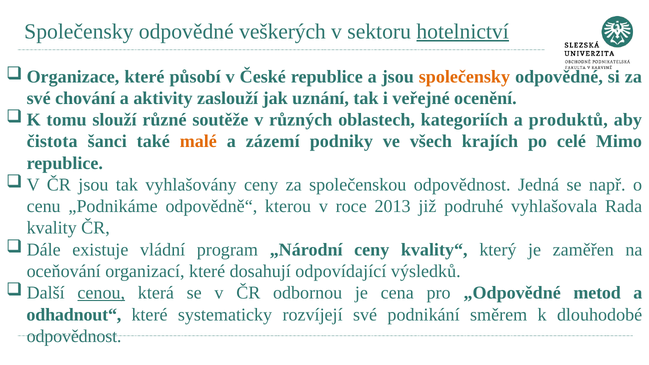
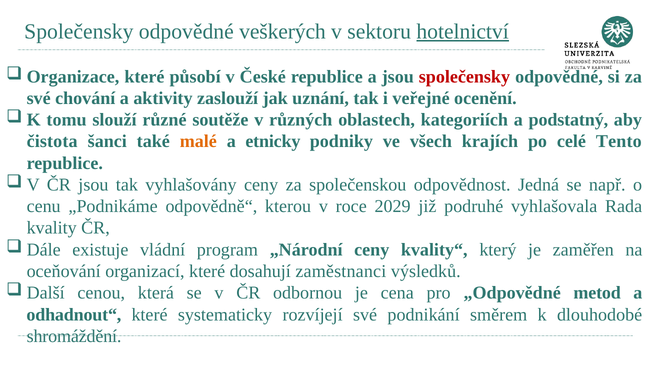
společensky colour: orange -> red (464, 77)
produktů: produktů -> podstatný (568, 120)
zázemí: zázemí -> etnicky (273, 142)
Mimo: Mimo -> Tento (619, 142)
2013: 2013 -> 2029 (393, 206)
odpovídající: odpovídající -> zaměstnanci (341, 271)
cenou underline: present -> none (101, 293)
odpovědnost: odpovědnost -> shromáždění (74, 336)
